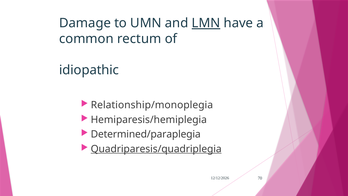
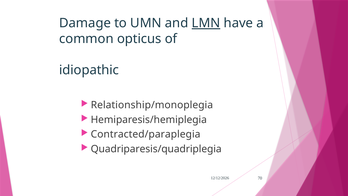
rectum: rectum -> opticus (139, 39)
Determined/paraplegia: Determined/paraplegia -> Contracted/paraplegia (146, 134)
Quadriparesis/quadriplegia underline: present -> none (156, 149)
